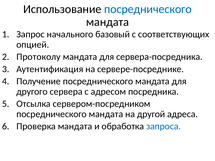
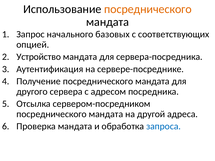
посреднического colour: blue -> orange (148, 9)
базовый: базовый -> базовых (113, 34)
Протоколу: Протоколу -> Устройство (39, 57)
